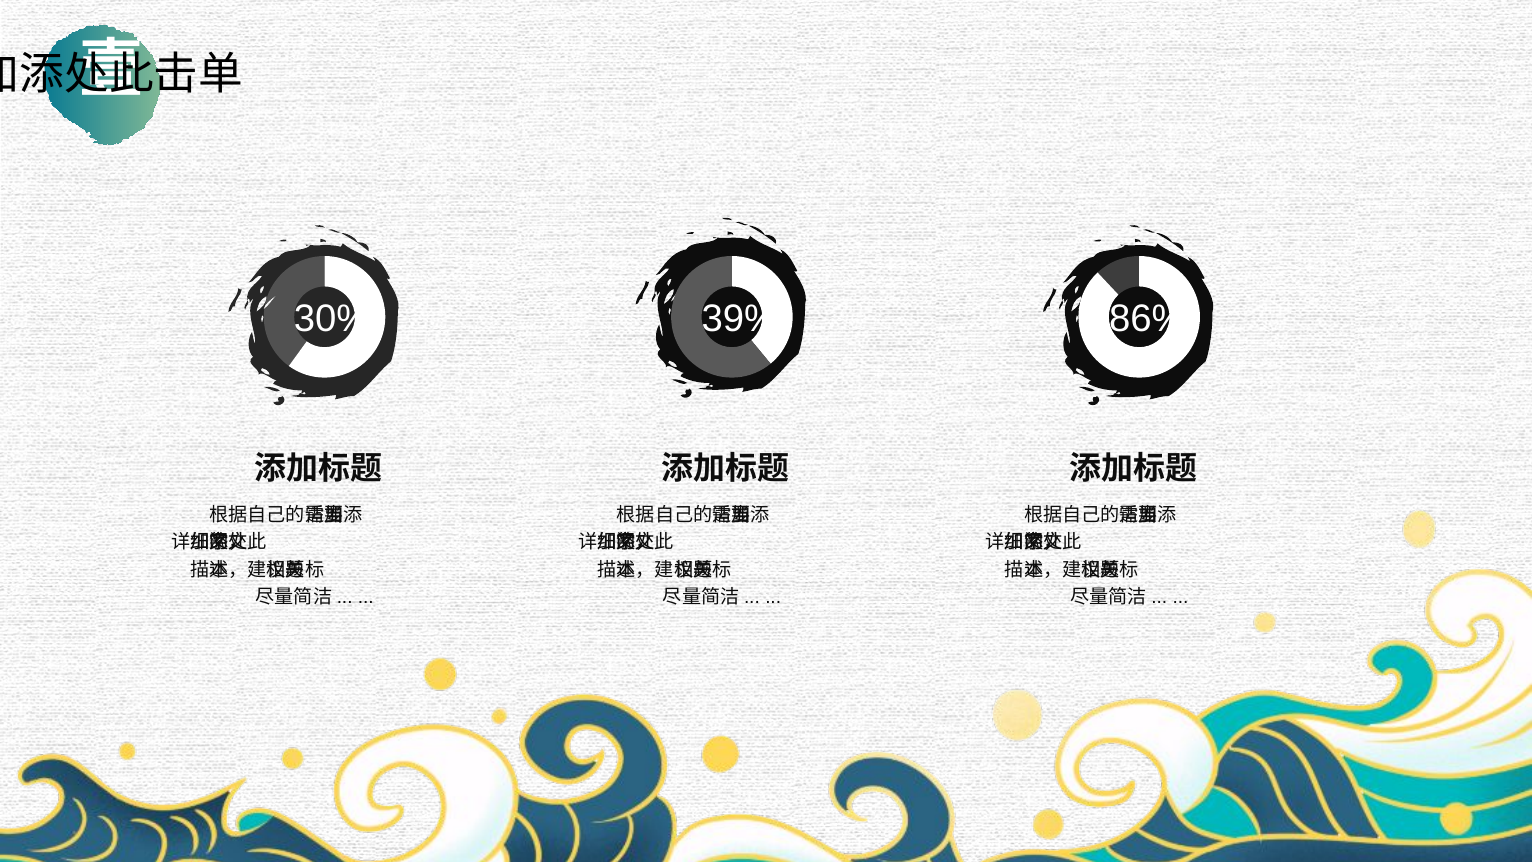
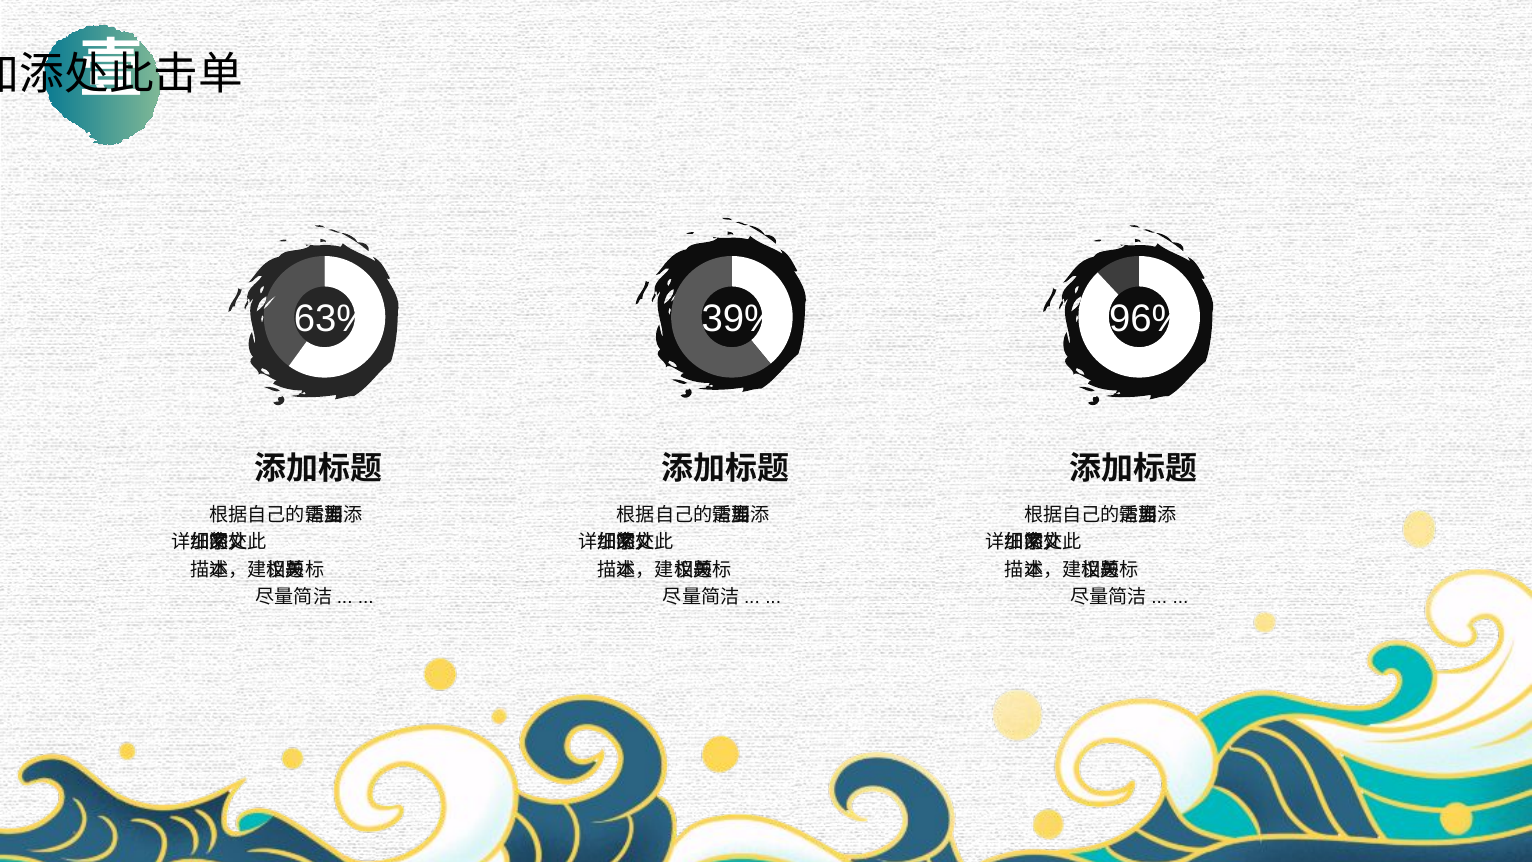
30%: 30% -> 63% (332, 319)
86%: 86% -> 96% (1147, 319)
